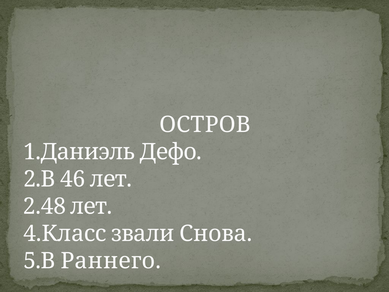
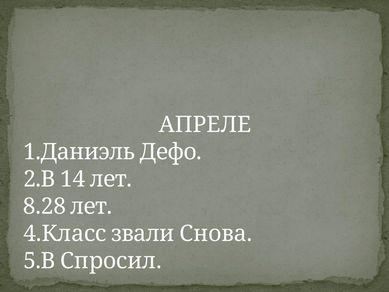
ОСТРОВ: ОСТРОВ -> АПРЕЛЕ (205, 124)
46: 46 -> 14 (73, 179)
2.48: 2.48 -> 8.28 (44, 206)
Раннего: Раннего -> Спросил (111, 261)
